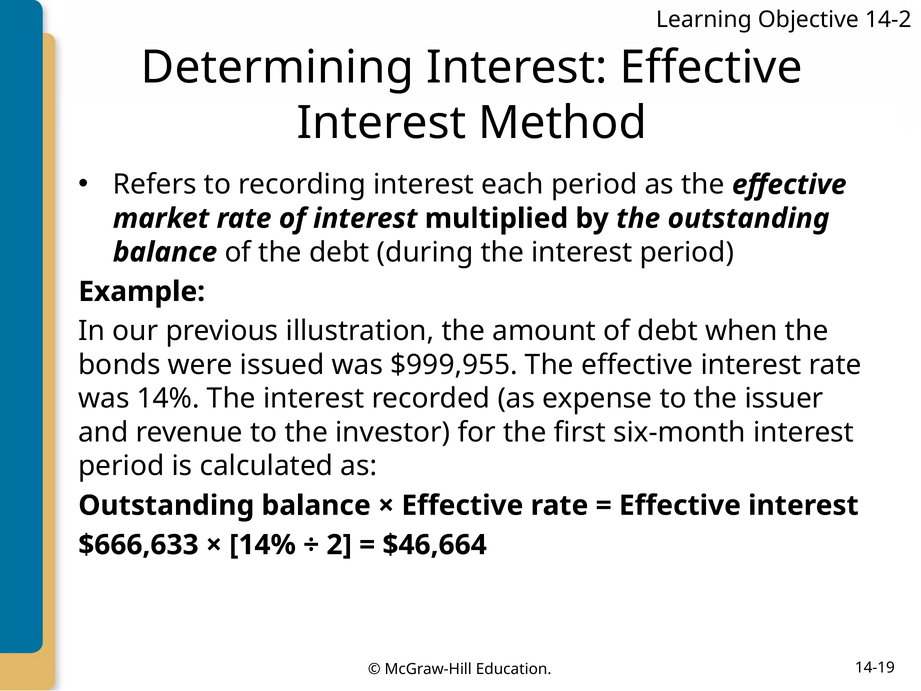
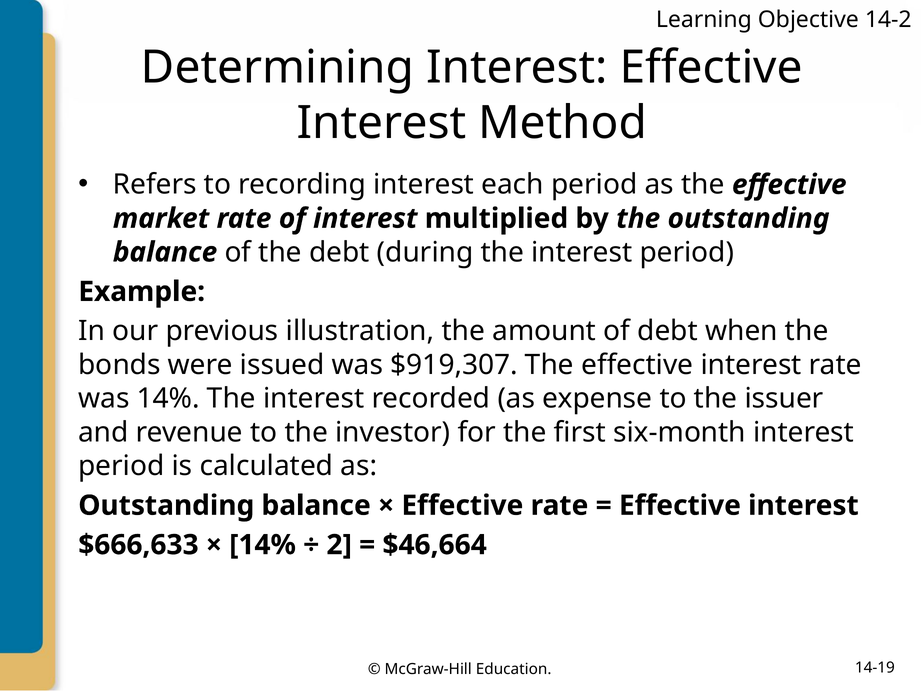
$999,955: $999,955 -> $919,307 (454, 365)
